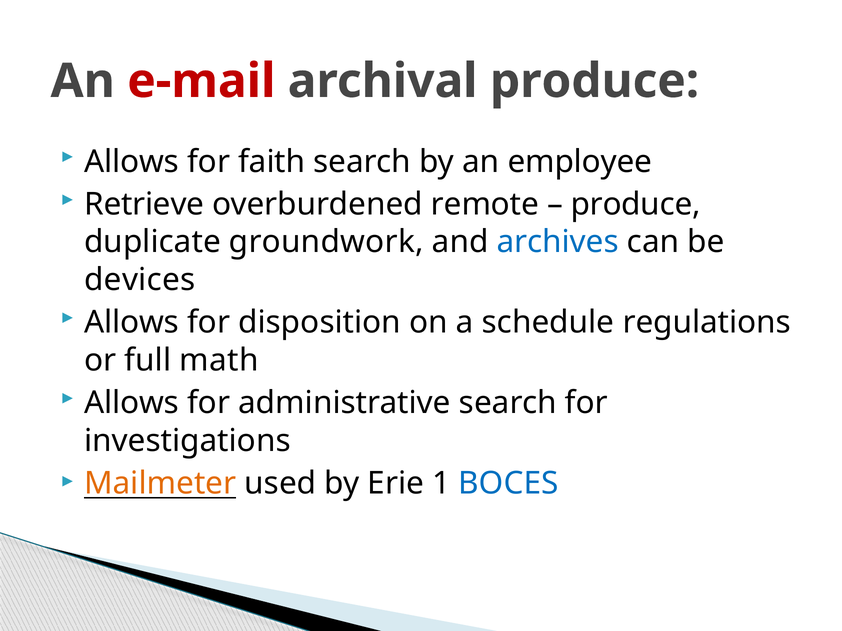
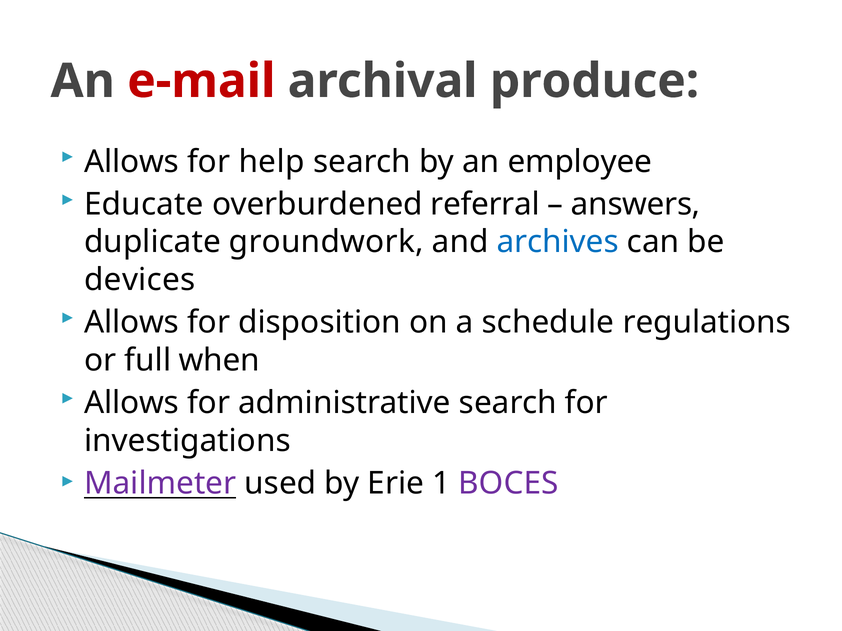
faith: faith -> help (272, 162)
Retrieve: Retrieve -> Educate (144, 204)
remote: remote -> referral (485, 204)
produce: produce -> answers (636, 204)
math: math -> when (219, 361)
Mailmeter colour: orange -> purple (160, 484)
BOCES colour: blue -> purple (508, 484)
